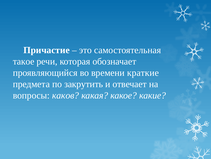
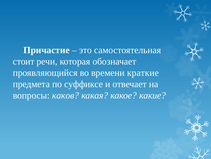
такое: такое -> стоит (24, 61)
закрутить: закрутить -> суффиксе (84, 84)
